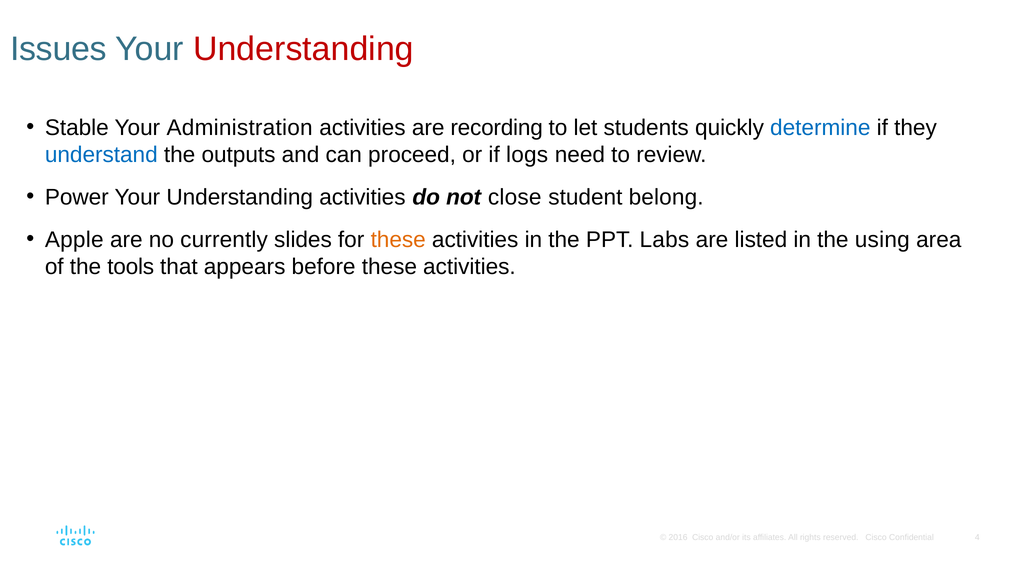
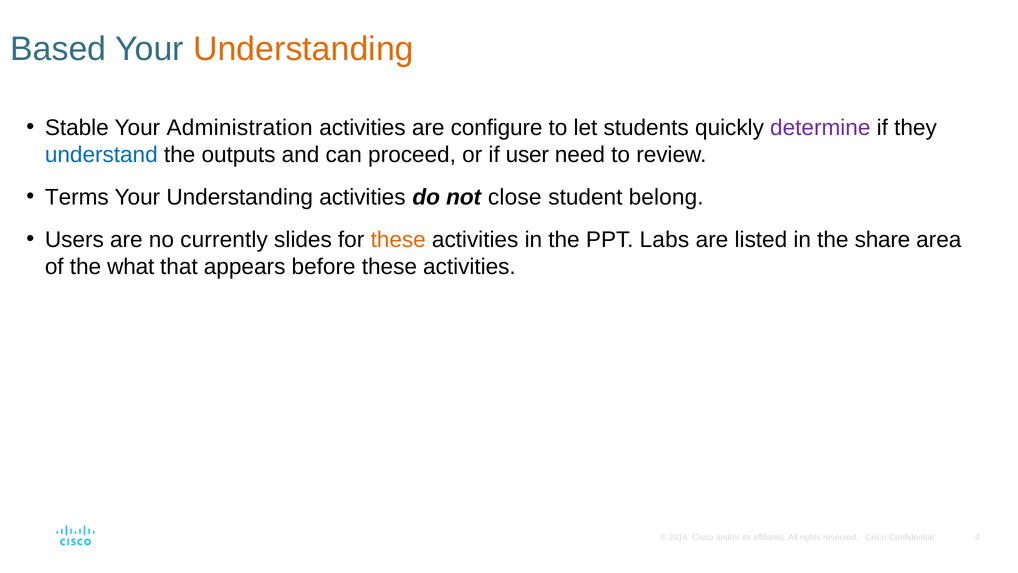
Issues: Issues -> Based (58, 49)
Understanding colour: red -> orange (303, 49)
recording: recording -> configure (497, 128)
determine colour: blue -> purple (820, 128)
logs: logs -> user (527, 155)
Power: Power -> Terms (77, 197)
Apple: Apple -> Users (74, 240)
using: using -> share (883, 240)
tools: tools -> what (131, 267)
